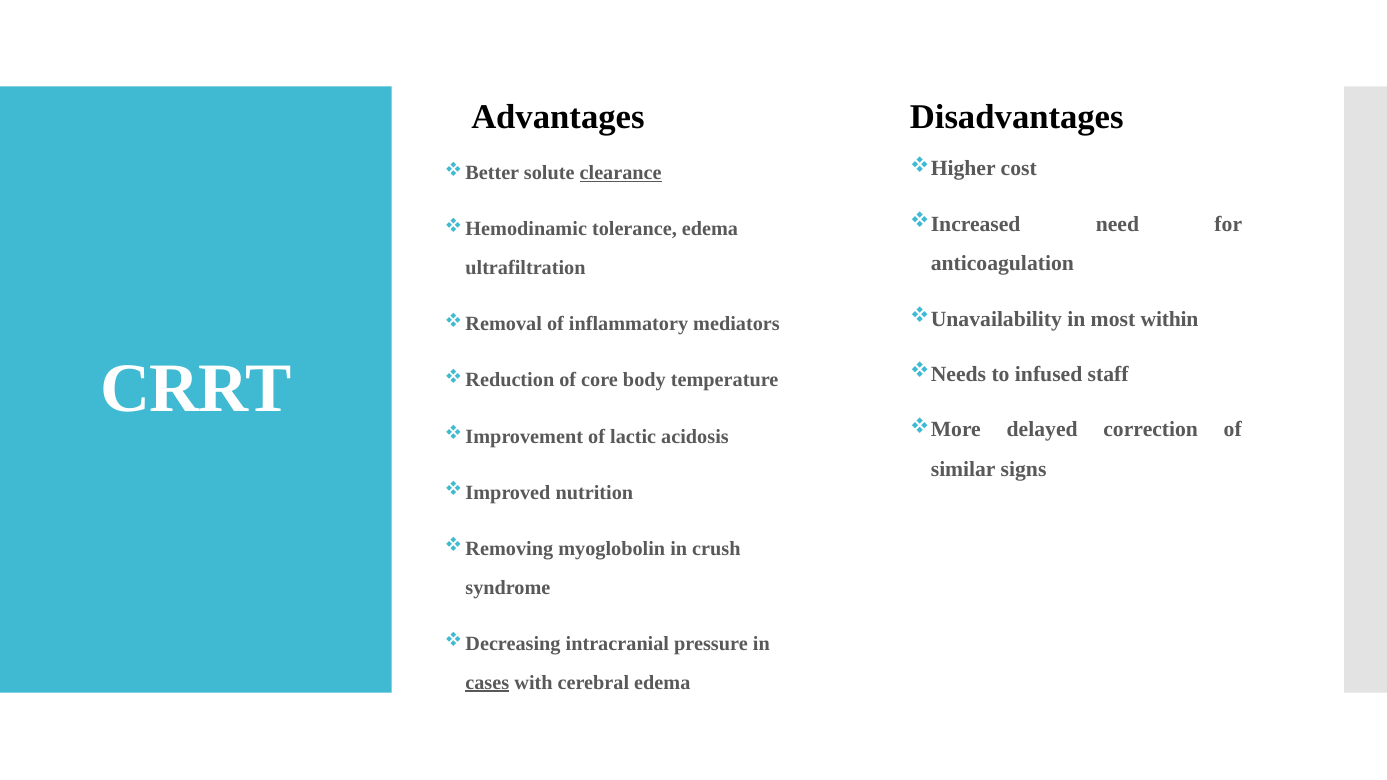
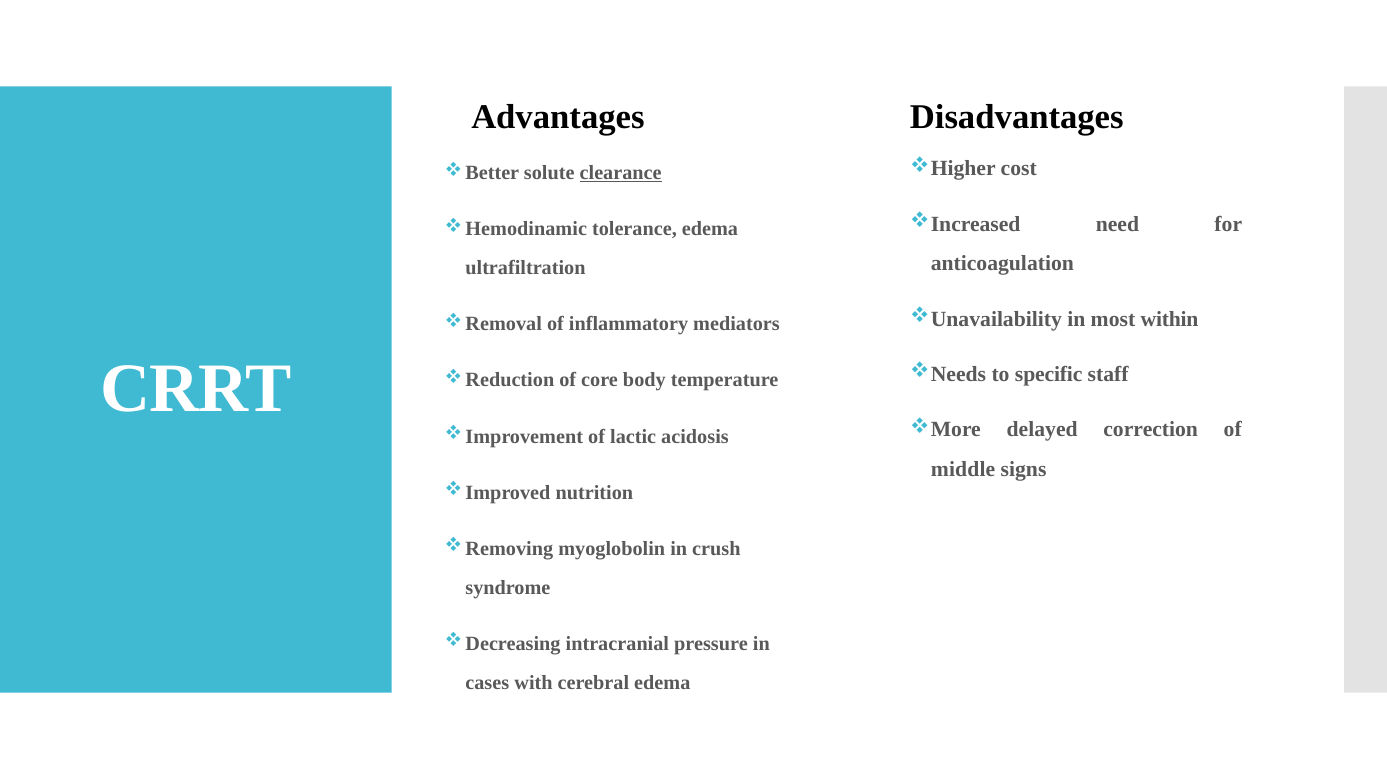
infused: infused -> specific (1049, 374)
similar: similar -> middle (963, 469)
cases underline: present -> none (487, 683)
